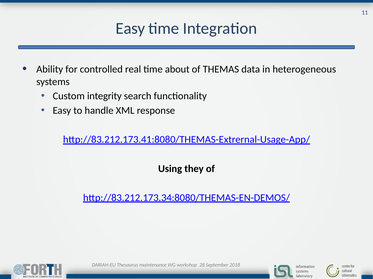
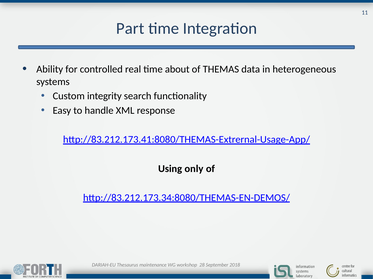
Easy: Easy -> Part (130, 28)
they: they -> only (194, 169)
